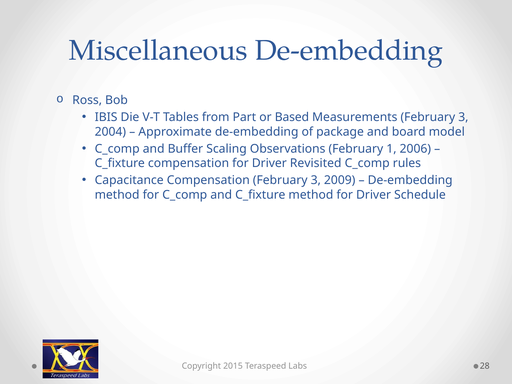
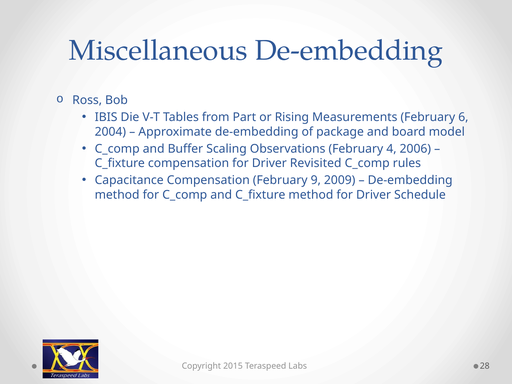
Based: Based -> Rising (292, 117)
Measurements February 3: 3 -> 6 (463, 117)
1: 1 -> 4 (391, 149)
Compensation February 3: 3 -> 9 (316, 180)
